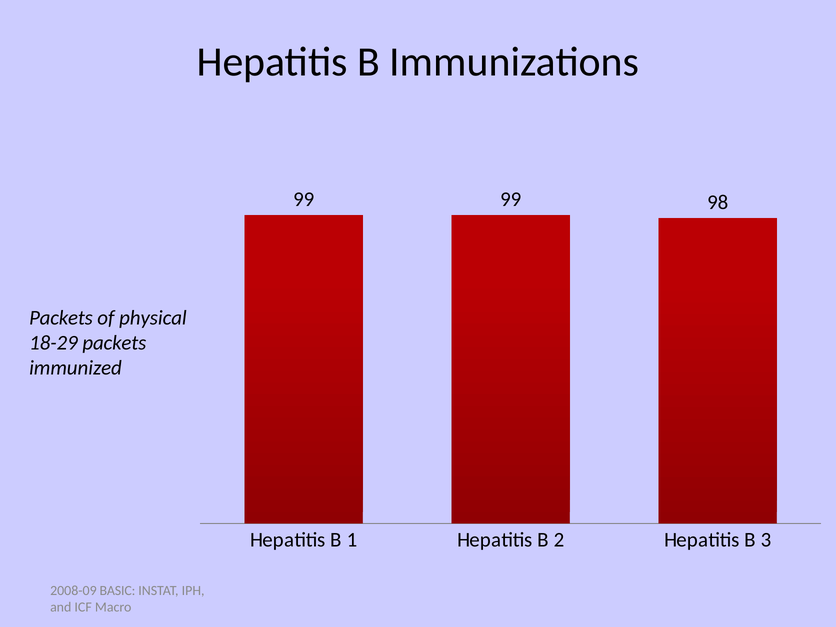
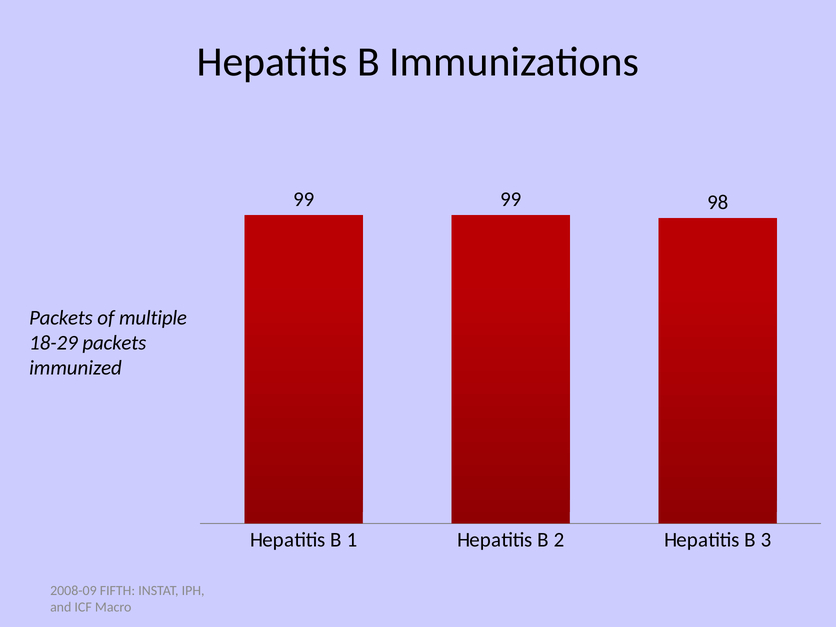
physical: physical -> multiple (153, 318)
BASIC: BASIC -> FIFTH (117, 590)
